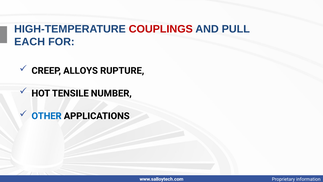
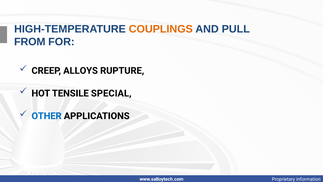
COUPLINGS colour: red -> orange (161, 29)
EACH: EACH -> FROM (30, 42)
NUMBER: NUMBER -> SPECIAL (111, 93)
